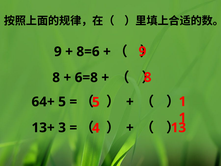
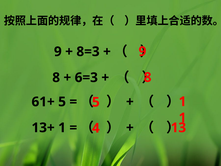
8=6: 8=6 -> 8=3 (88, 52)
6=8: 6=8 -> 6=3 (86, 77)
64+: 64+ -> 61+ (43, 102)
13+ 3: 3 -> 1 (62, 128)
